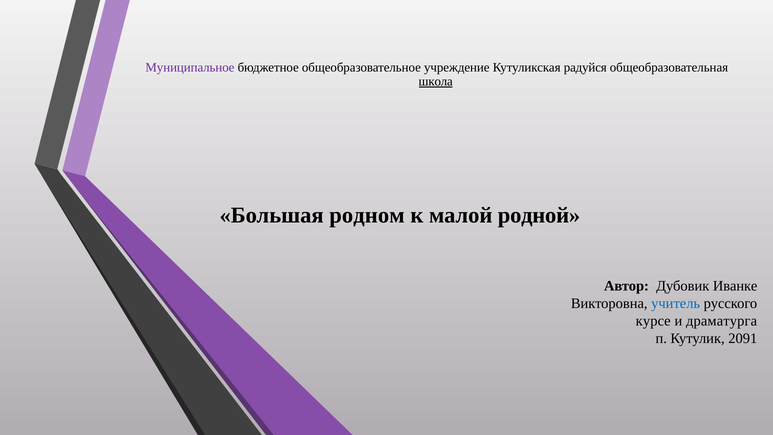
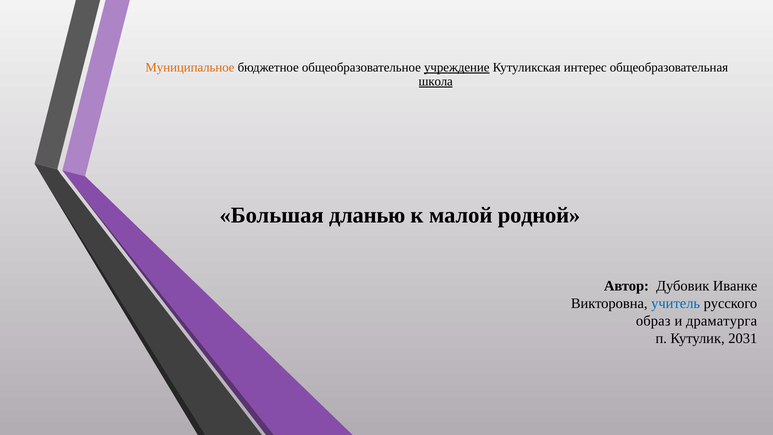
Муниципальное colour: purple -> orange (190, 67)
учреждение underline: none -> present (457, 67)
радуйся: радуйся -> интерес (585, 67)
родном: родном -> дланью (367, 215)
курсе: курсе -> образ (653, 321)
2091: 2091 -> 2031 (743, 338)
